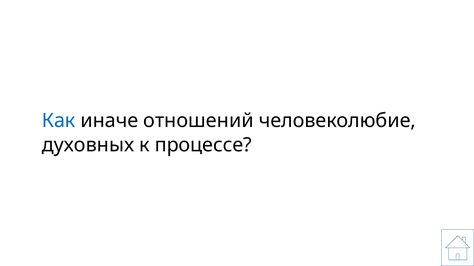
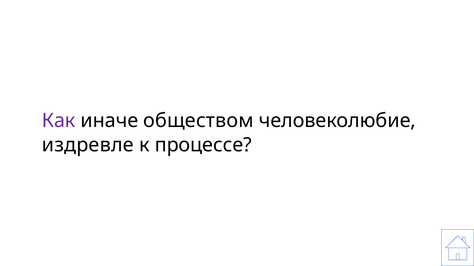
Как colour: blue -> purple (59, 121)
отношений: отношений -> обществом (198, 121)
духовных: духовных -> издревле (88, 145)
